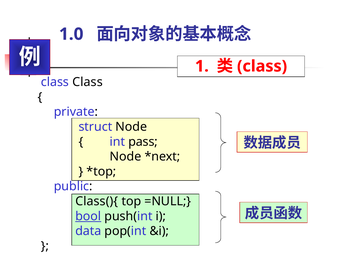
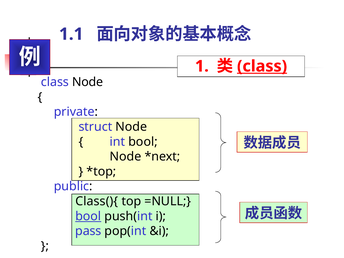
1.0: 1.0 -> 1.1 (71, 34)
class underline: none -> present (262, 66)
class Class: Class -> Node (88, 82)
int pass: pass -> bool (143, 142)
data: data -> pass (88, 231)
